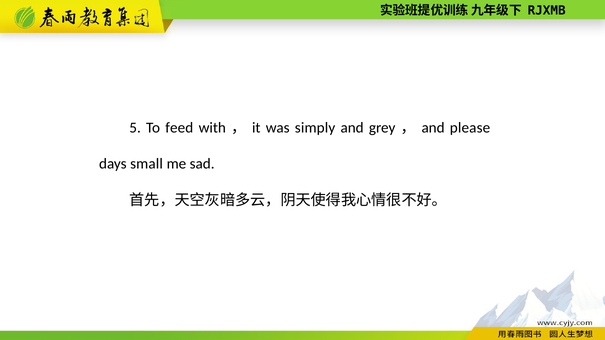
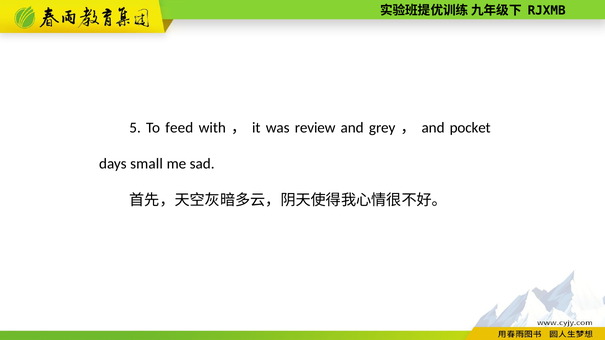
simply: simply -> review (315, 128)
please: please -> pocket (470, 128)
